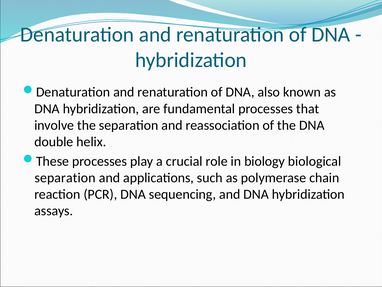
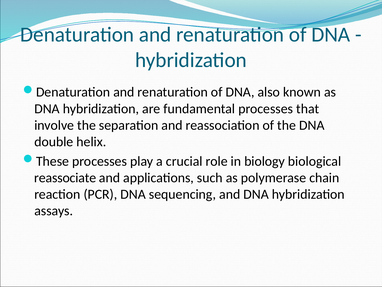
separation: separation -> reassociate (65, 177)
